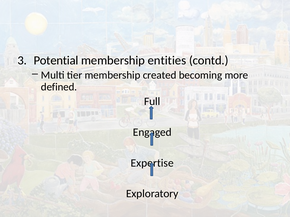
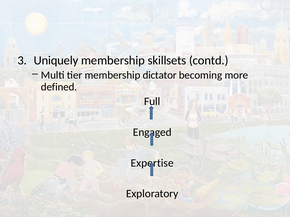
Potential: Potential -> Uniquely (56, 61)
entities: entities -> skillsets (167, 61)
created: created -> dictator (160, 75)
